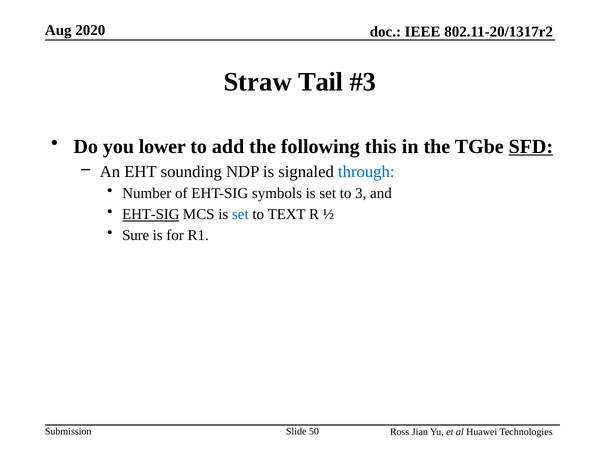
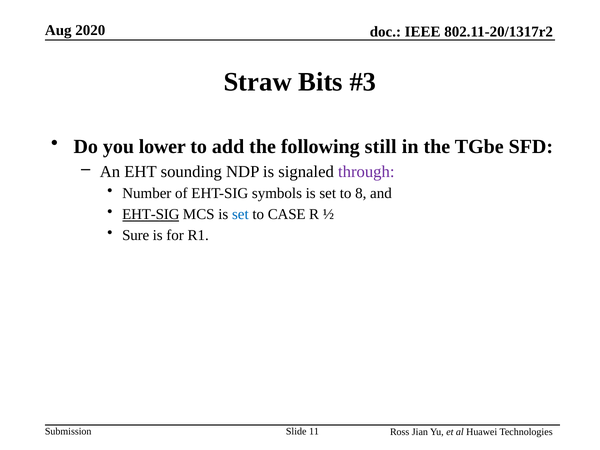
Tail: Tail -> Bits (321, 82)
this: this -> still (381, 146)
SFD underline: present -> none (531, 146)
through colour: blue -> purple (366, 172)
3: 3 -> 8 (361, 193)
TEXT: TEXT -> CASE (287, 214)
50: 50 -> 11 (314, 432)
